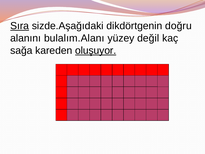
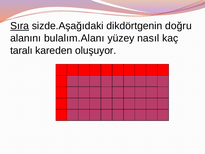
değil: değil -> nasıl (148, 38)
sağa: sağa -> taralı (21, 50)
oluşuyor underline: present -> none (96, 50)
